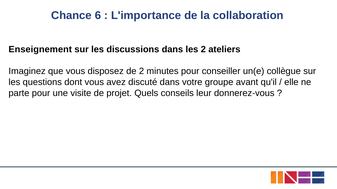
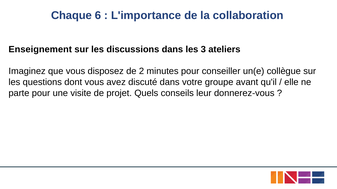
Chance: Chance -> Chaque (71, 16)
les 2: 2 -> 3 (203, 49)
